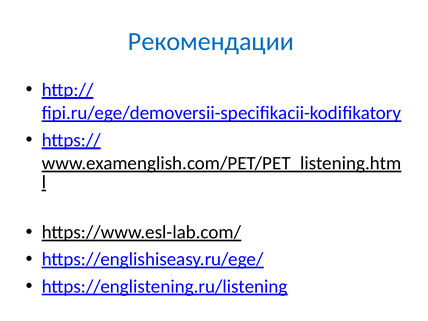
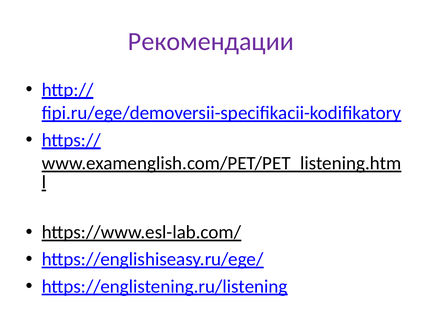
Рекомендации colour: blue -> purple (211, 41)
